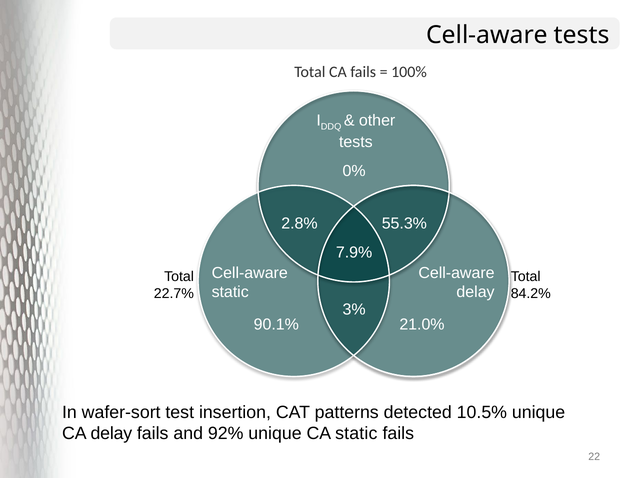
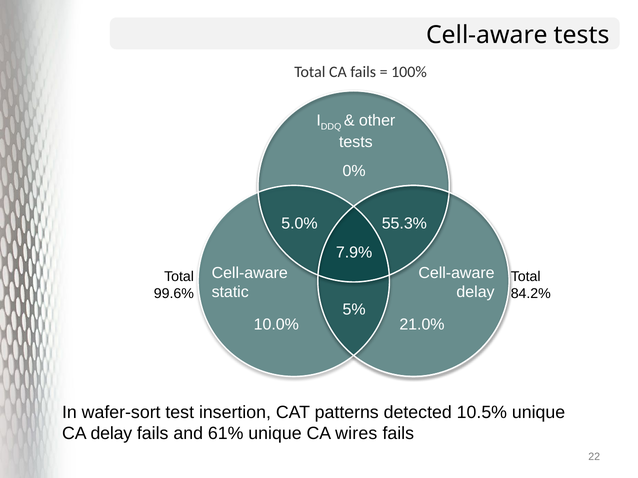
2.8%: 2.8% -> 5.0% (299, 224)
22.7%: 22.7% -> 99.6% (174, 294)
3%: 3% -> 5% (354, 310)
90.1%: 90.1% -> 10.0% (276, 325)
92%: 92% -> 61% (226, 434)
CA static: static -> wires (356, 434)
